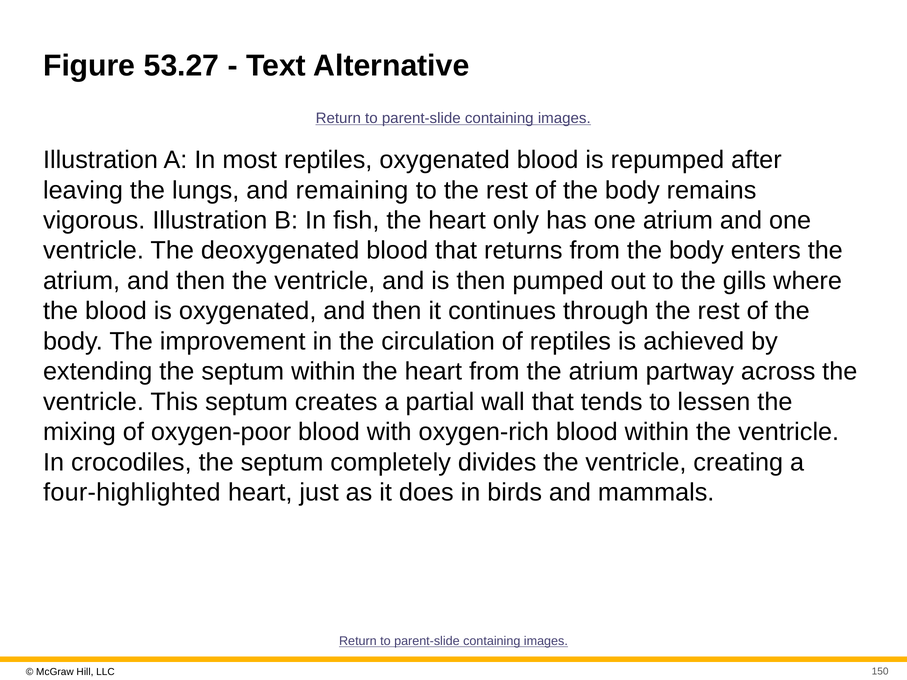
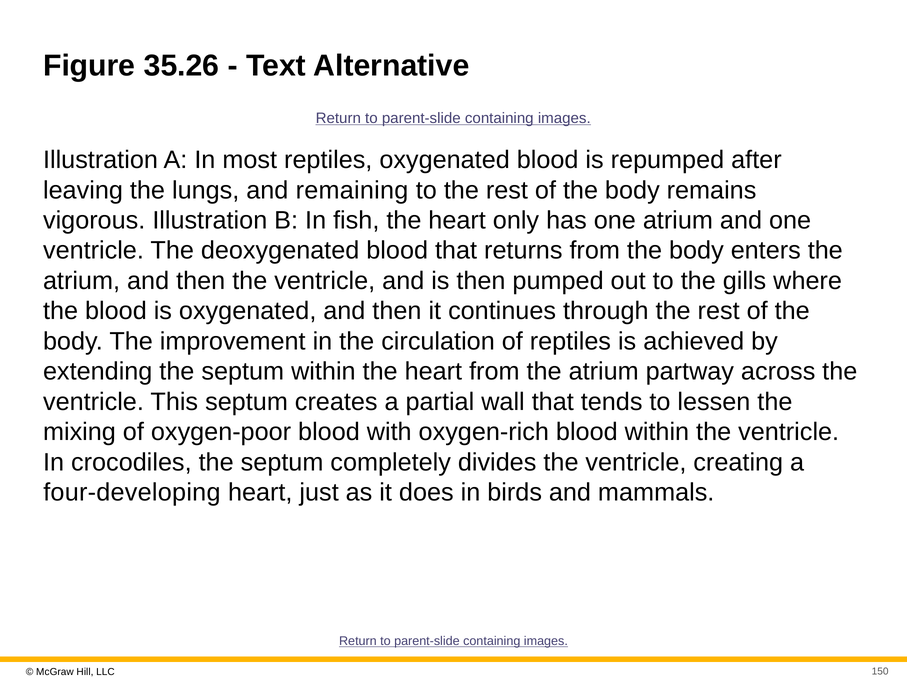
53.27: 53.27 -> 35.26 (182, 66)
four-highlighted: four-highlighted -> four-developing (132, 493)
